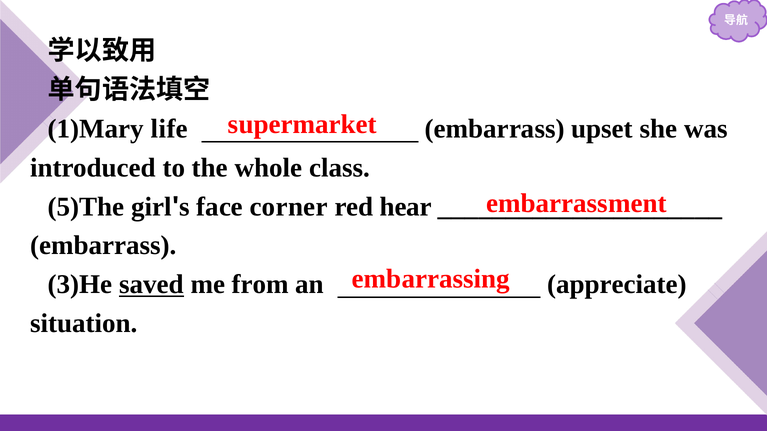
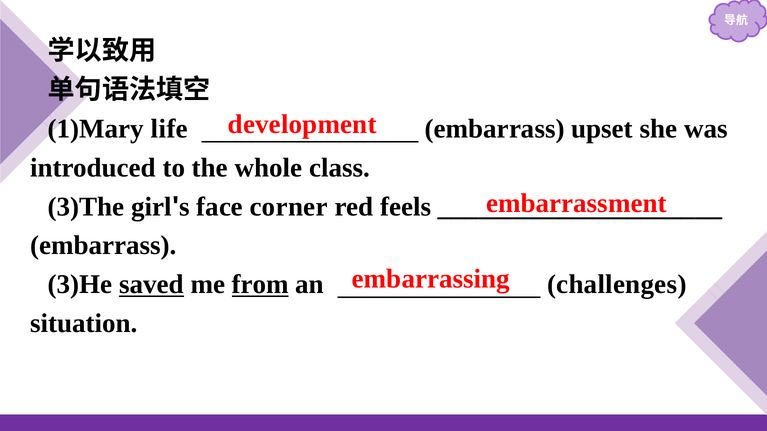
supermarket: supermarket -> development (302, 125)
5)The: 5)The -> 3)The (86, 207)
hear: hear -> feels (406, 207)
from underline: none -> present (260, 285)
appreciate: appreciate -> challenges (617, 285)
